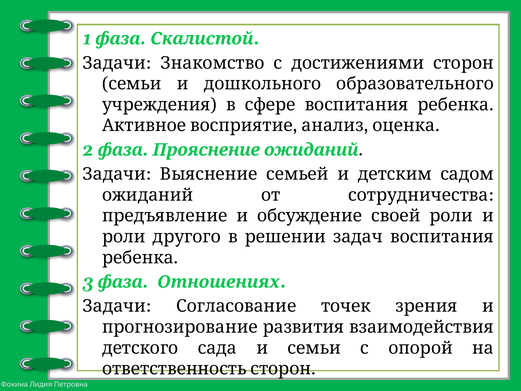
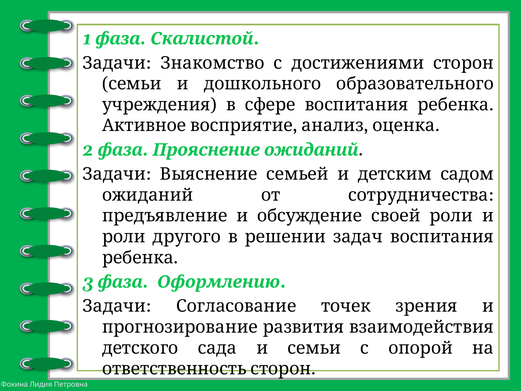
Отношениях: Отношениях -> Оформлению (219, 282)
